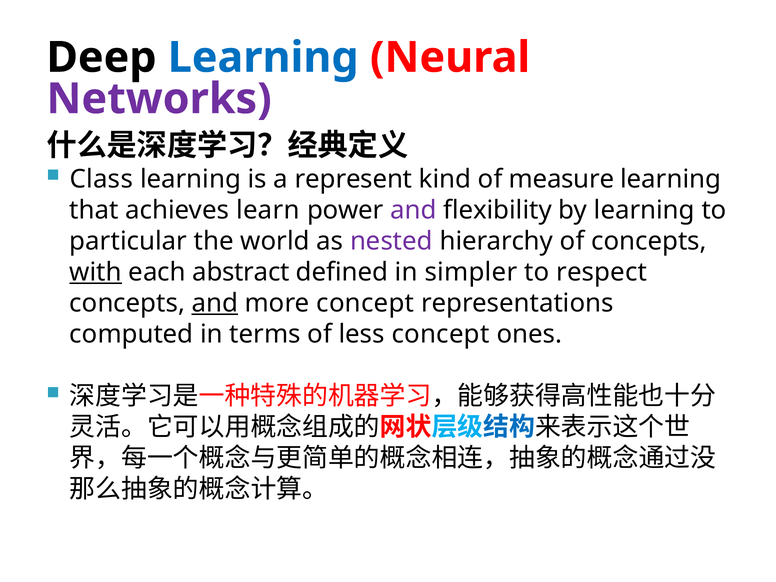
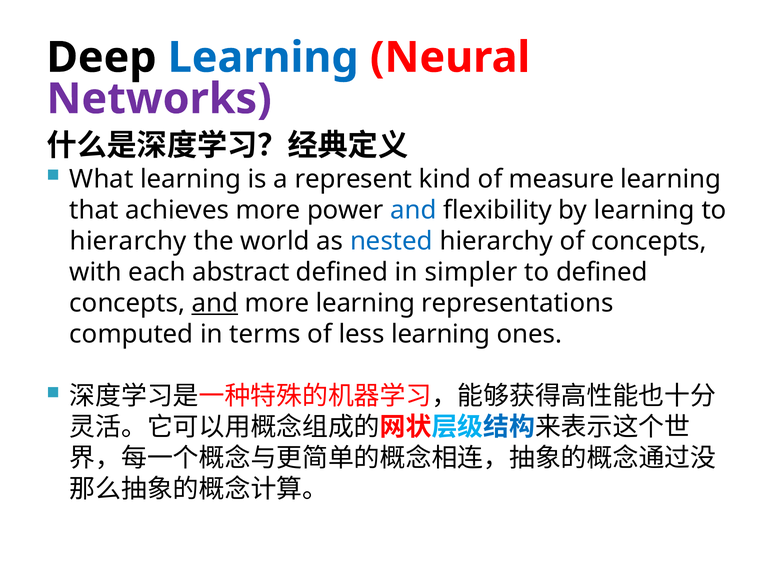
Class: Class -> What (101, 179)
achieves learn: learn -> more (268, 210)
and colour: purple -> blue (414, 210)
particular: particular -> hierarchy (128, 241)
nested colour: purple -> blue (391, 241)
with underline: present -> none (96, 272)
to respect: respect -> defined (602, 272)
more concept: concept -> learning (366, 303)
less concept: concept -> learning (441, 334)
